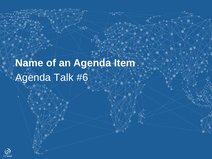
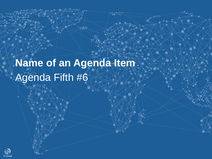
Talk: Talk -> Fifth (64, 78)
